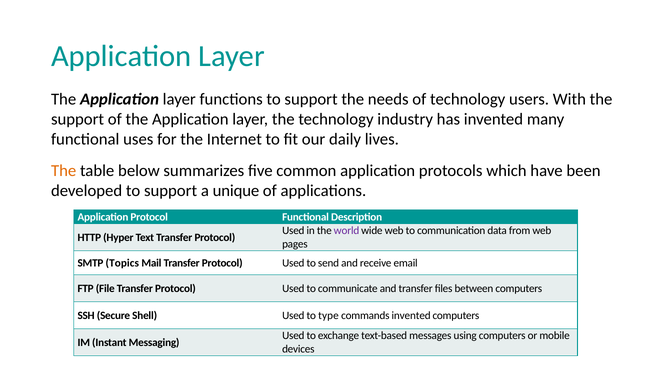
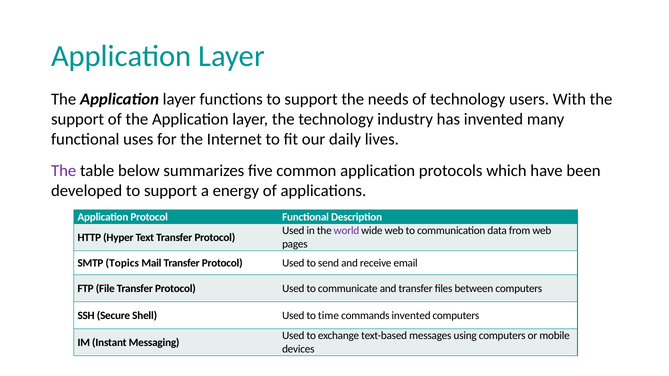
The colour: orange -> purple (64, 171)
unique: unique -> energy (236, 191)
type: type -> time (328, 316)
